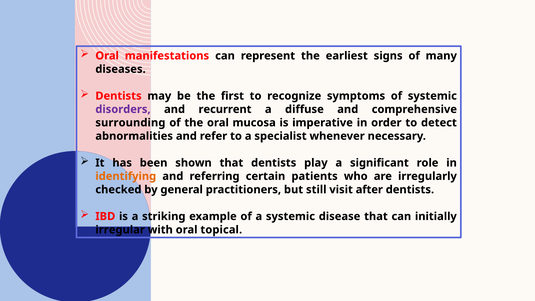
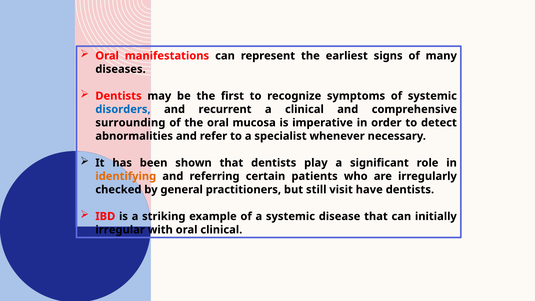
disorders colour: purple -> blue (123, 109)
a diffuse: diffuse -> clinical (304, 109)
after: after -> have (369, 190)
oral topical: topical -> clinical (221, 230)
